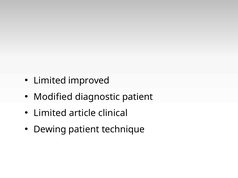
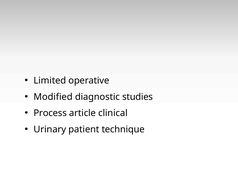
improved: improved -> operative (89, 81)
diagnostic patient: patient -> studies (138, 97)
Limited: Limited -> Process (50, 113)
Dewing: Dewing -> Urinary (50, 130)
